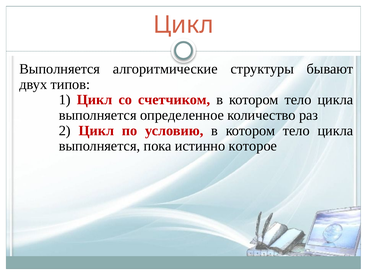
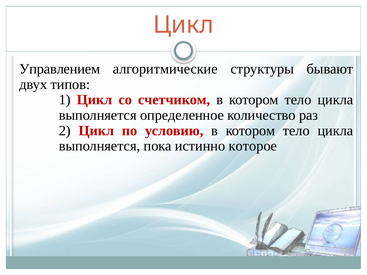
Выполняется: Выполняется -> Управлением (60, 69)
